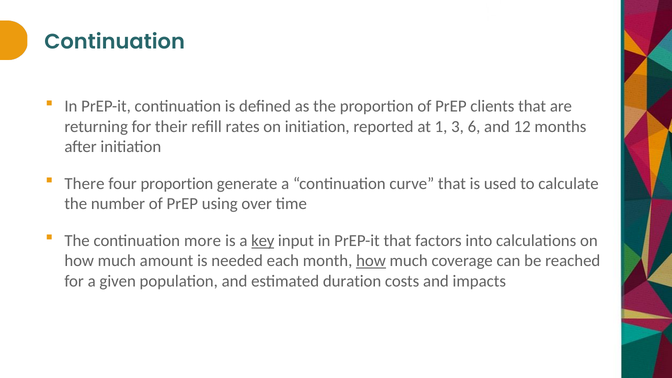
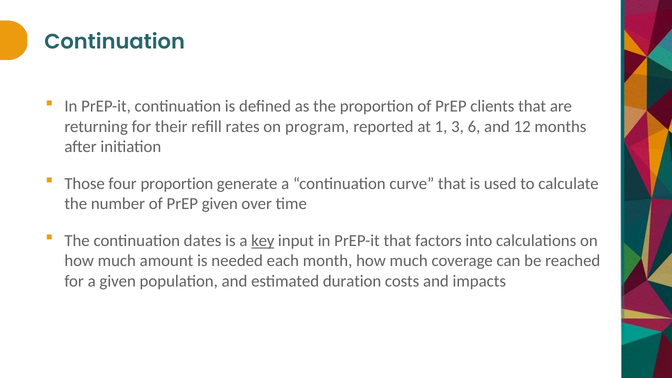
on initiation: initiation -> program (317, 127)
There: There -> Those (85, 184)
PrEP using: using -> given (220, 204)
more: more -> dates (203, 241)
how underline: present -> none (371, 261)
